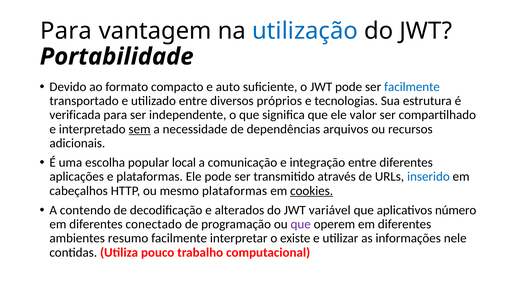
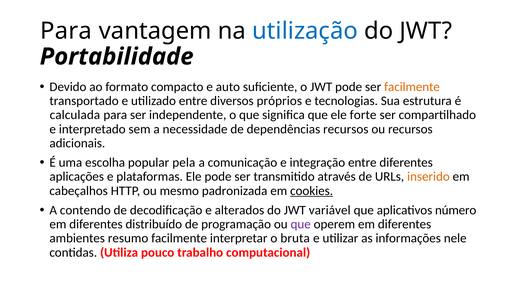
facilmente colour: blue -> orange (412, 87)
verificada: verificada -> calculada (75, 115)
valor: valor -> forte (363, 115)
sem underline: present -> none (140, 129)
dependências arquivos: arquivos -> recursos (346, 129)
local: local -> pela (184, 163)
inserido colour: blue -> orange (428, 177)
mesmo plataformas: plataformas -> padronizada (235, 191)
conectado: conectado -> distribuído (154, 224)
existe: existe -> bruta (295, 238)
